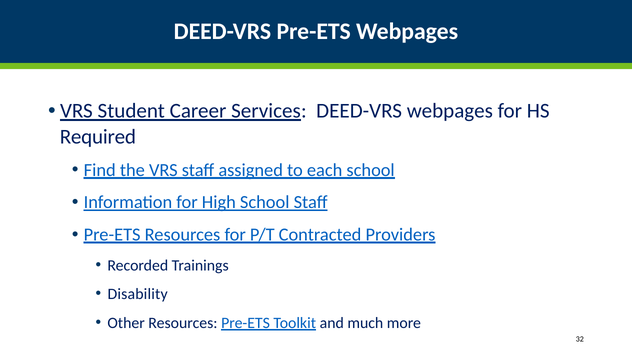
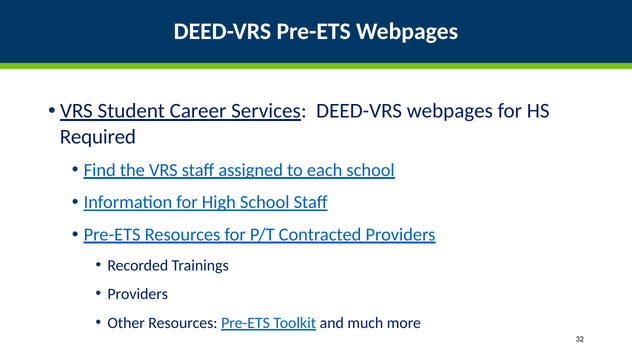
Disability: Disability -> Providers (138, 295)
